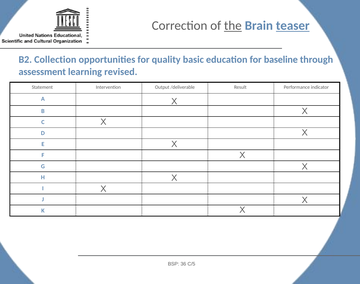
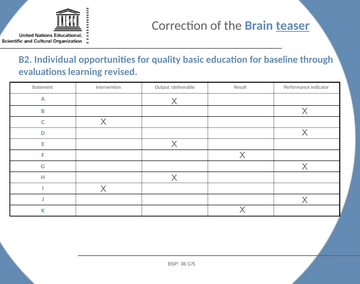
the underline: present -> none (233, 26)
Collection: Collection -> Individual (55, 60)
assessment: assessment -> evaluations (42, 72)
